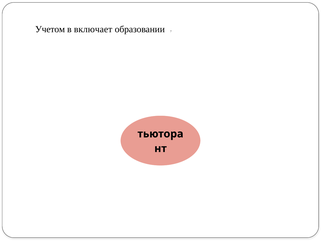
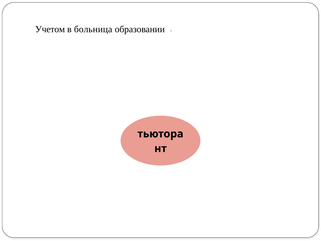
включает: включает -> больница (93, 29)
